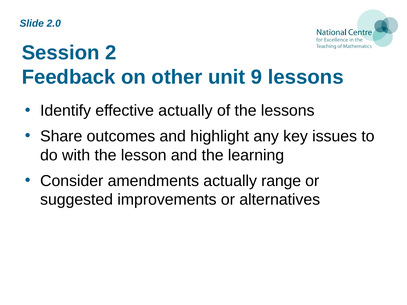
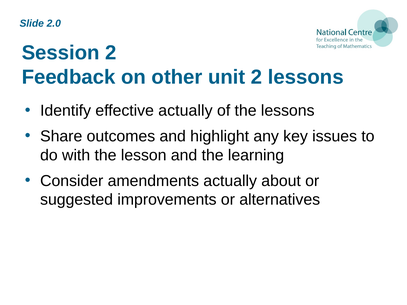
unit 9: 9 -> 2 (257, 77)
range: range -> about (281, 181)
